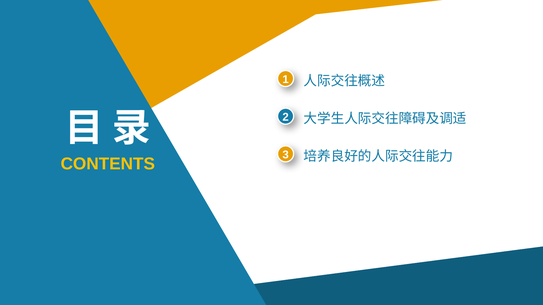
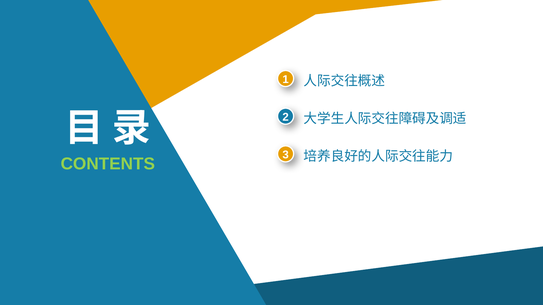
CONTENTS colour: yellow -> light green (108, 164)
